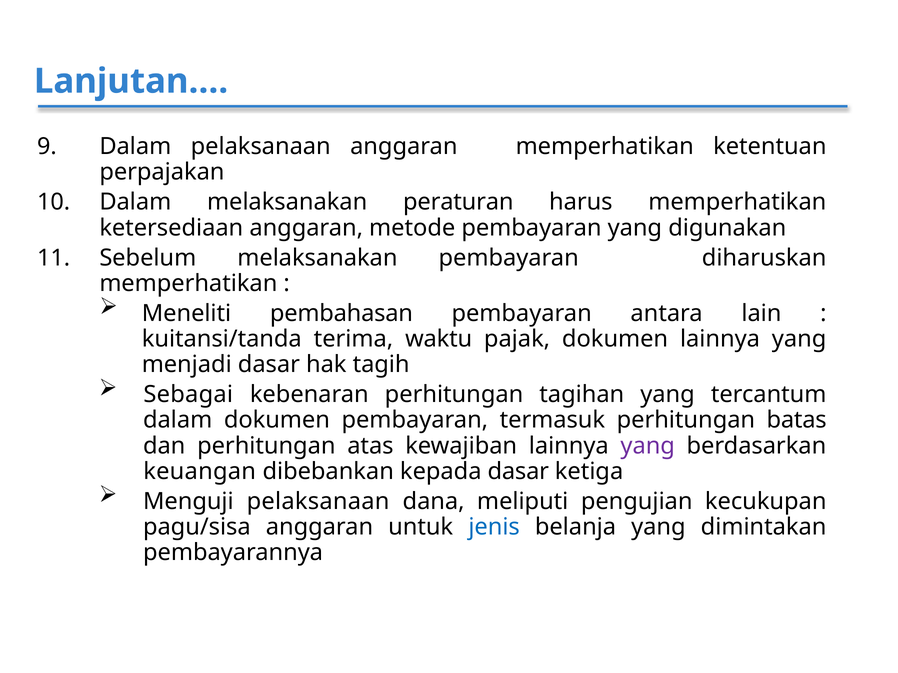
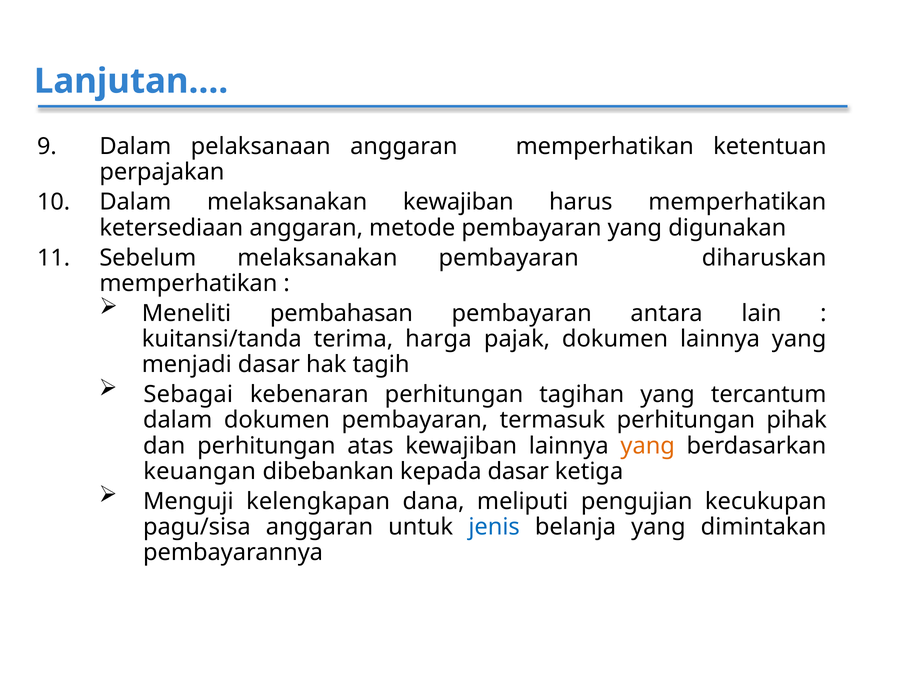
melaksanakan peraturan: peraturan -> kewajiban (458, 202)
waktu: waktu -> harga (438, 339)
batas: batas -> pihak (797, 420)
yang colour: purple -> orange (648, 446)
Menguji pelaksanaan: pelaksanaan -> kelengkapan (318, 502)
